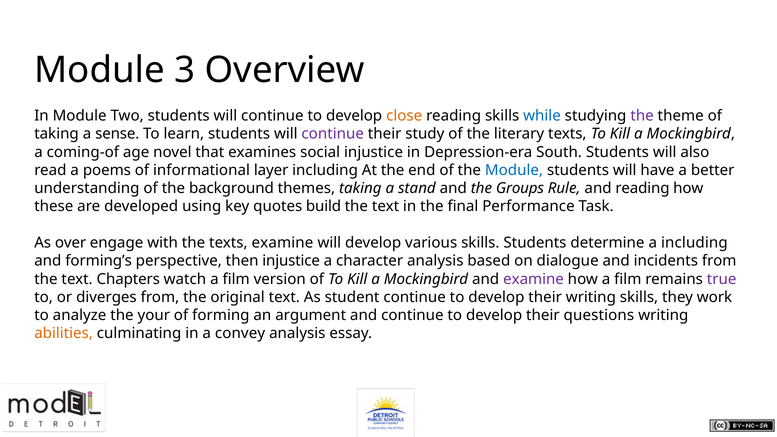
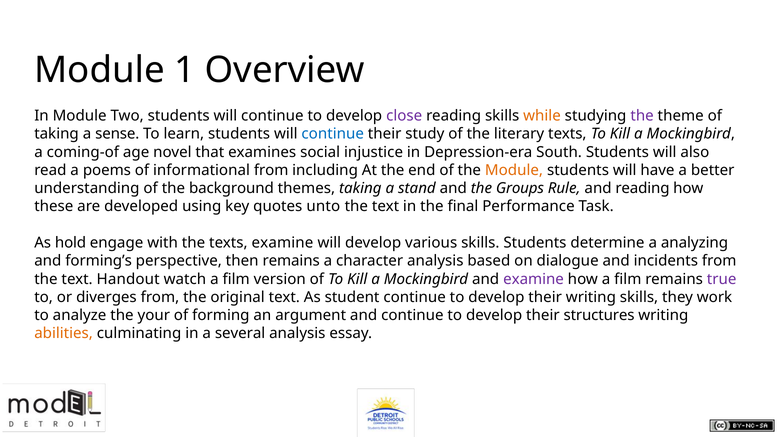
3: 3 -> 1 (185, 70)
close colour: orange -> purple (404, 116)
while colour: blue -> orange (542, 116)
continue colour: purple -> blue (333, 134)
informational layer: layer -> from (271, 170)
Module colour: blue -> orange (514, 170)
build: build -> unto (323, 207)
over: over -> hold (71, 243)
a including: including -> analyzing (694, 243)
then injustice: injustice -> remains (291, 261)
Chapters: Chapters -> Handout (128, 279)
questions: questions -> structures (599, 315)
convey: convey -> several (240, 333)
